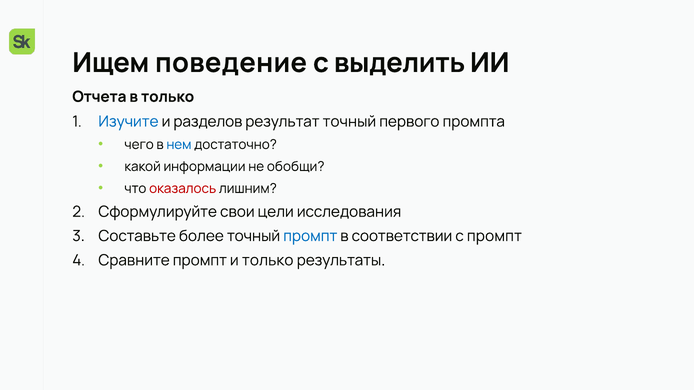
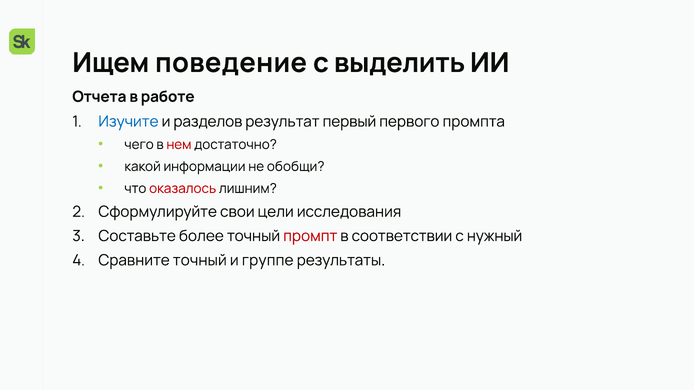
в только: только -> работе (168, 97)
результат точный: точный -> первый (349, 122)
нем colour: blue -> red (179, 145)
промпт colour: blue -> red (310, 236)
с промпт: промпт -> нужный (495, 236)
Сравните промпт: промпт -> точный (200, 260)
и только: только -> группе (268, 260)
